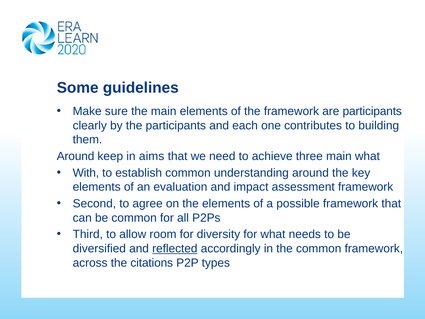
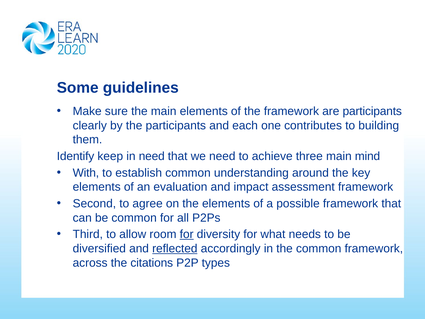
Around: Around -> Identify (76, 156)
in aims: aims -> need (152, 156)
main what: what -> mind (368, 156)
for underline: none -> present (187, 234)
